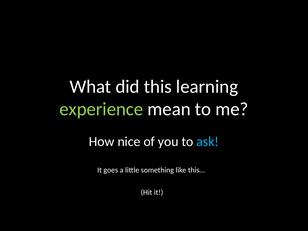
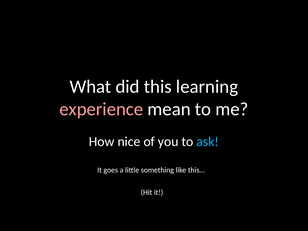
experience colour: light green -> pink (101, 109)
